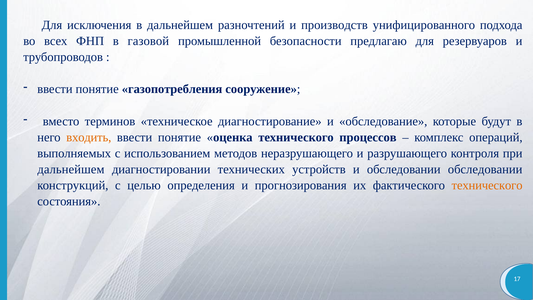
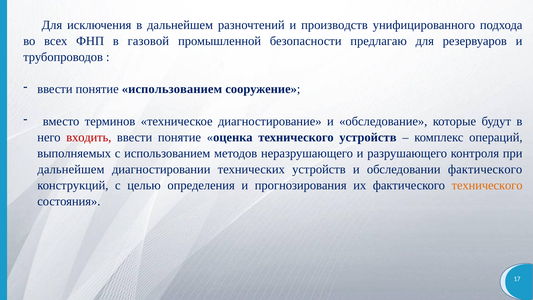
понятие газопотребления: газопотребления -> использованием (172, 89)
входить colour: orange -> red (89, 137)
технического процессов: процессов -> устройств (368, 137)
обследовании обследовании: обследовании -> фактического (485, 169)
